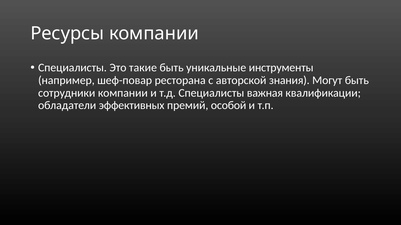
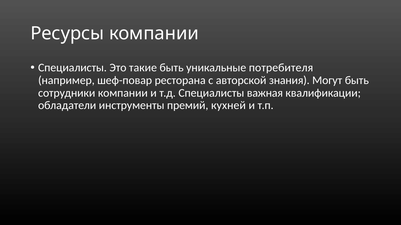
инструменты: инструменты -> потребителя (281, 68)
эффективных: эффективных -> инструменты (132, 106)
особой: особой -> кухней (228, 106)
